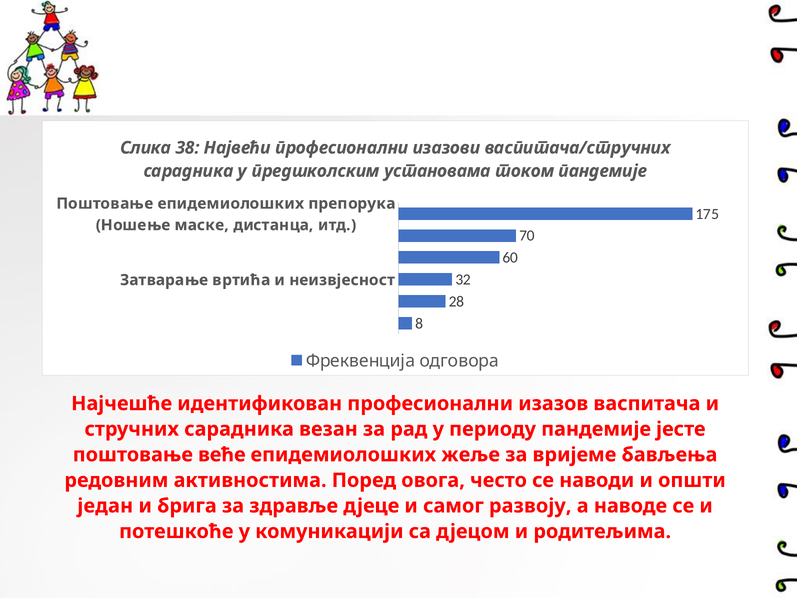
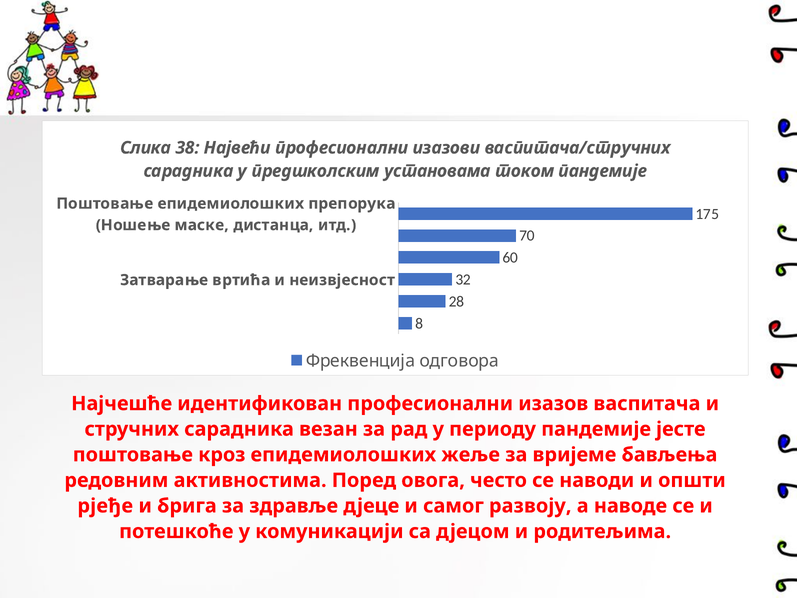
веће: веће -> кроз (222, 455)
један: један -> рјеђе (105, 506)
